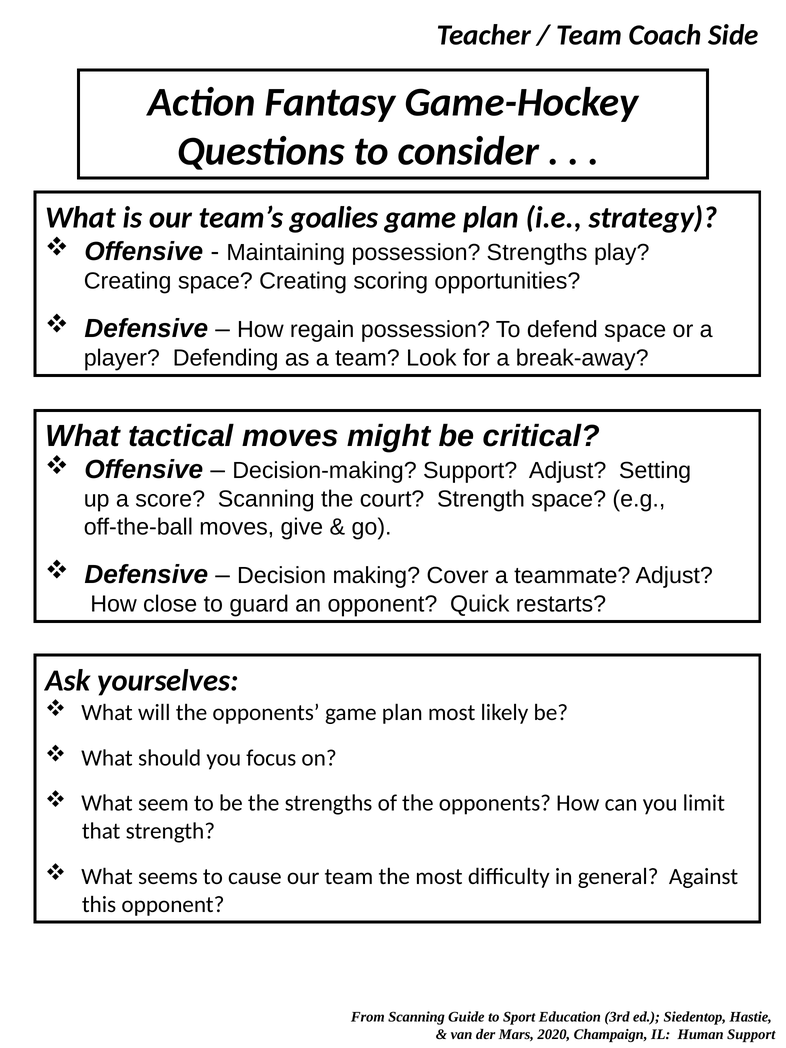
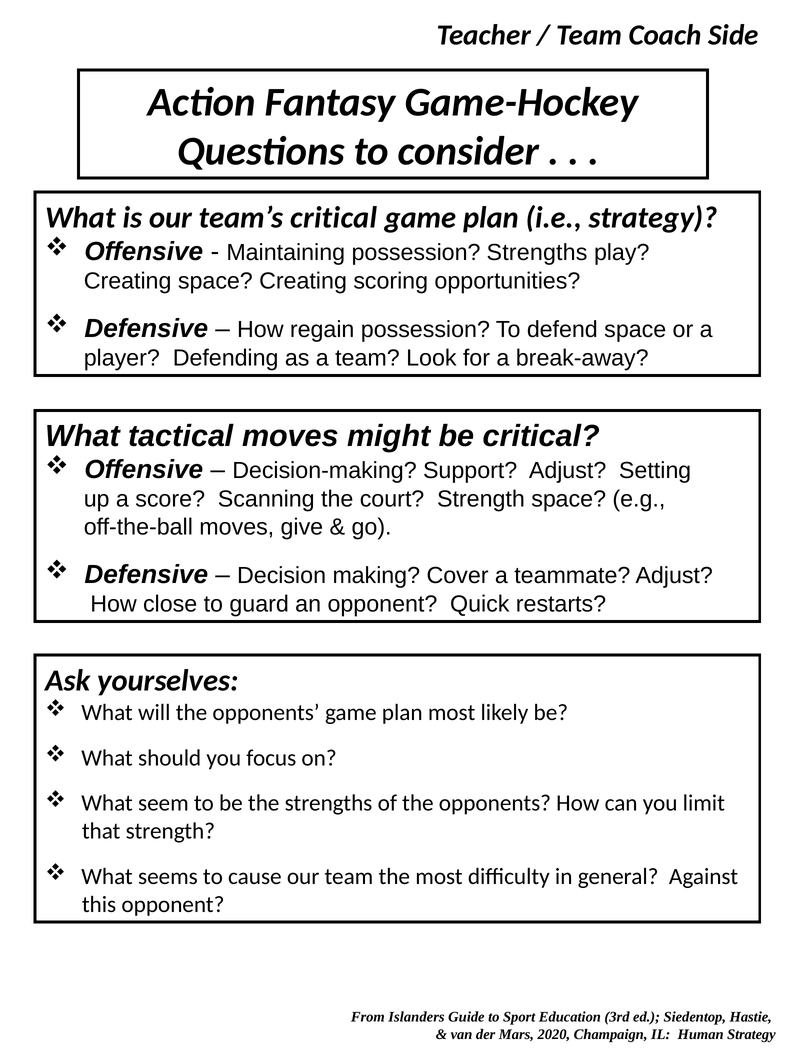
team’s goalies: goalies -> critical (334, 218)
From Scanning: Scanning -> Islanders (416, 1017)
Human Support: Support -> Strategy (751, 1035)
